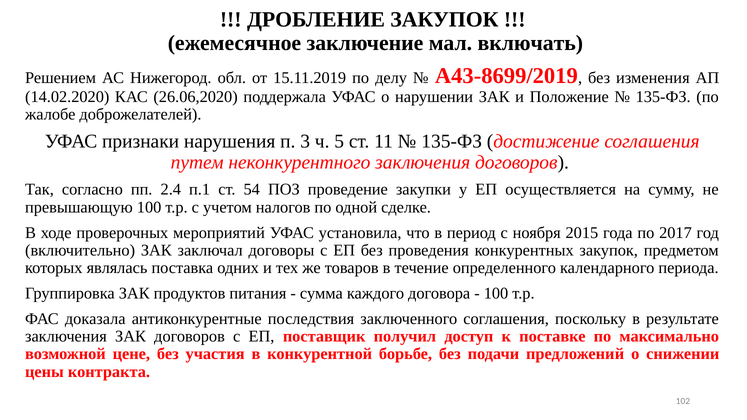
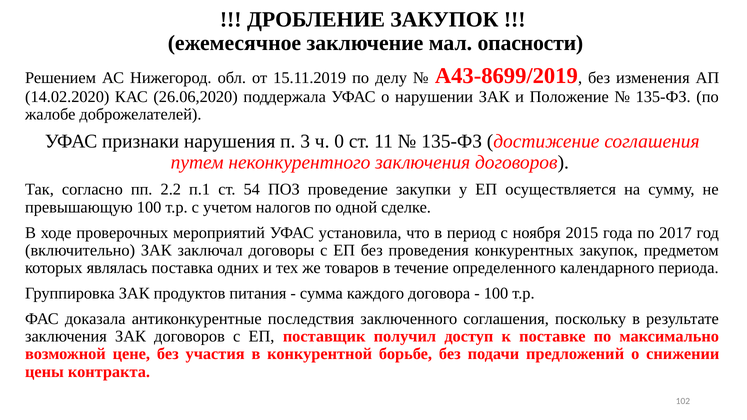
включать: включать -> опасности (530, 43)
5: 5 -> 0 (339, 142)
2.4: 2.4 -> 2.2 (171, 190)
